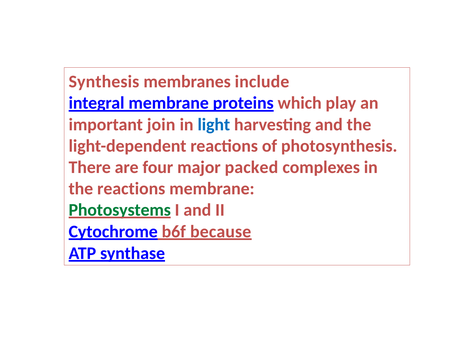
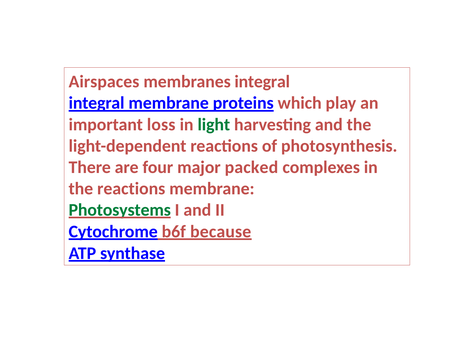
Synthesis: Synthesis -> Airspaces (104, 82)
membranes include: include -> integral (262, 82)
join: join -> loss (161, 125)
light colour: blue -> green (214, 125)
